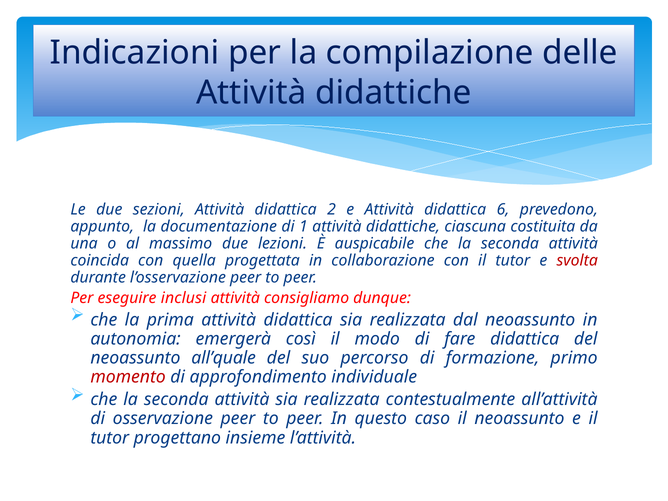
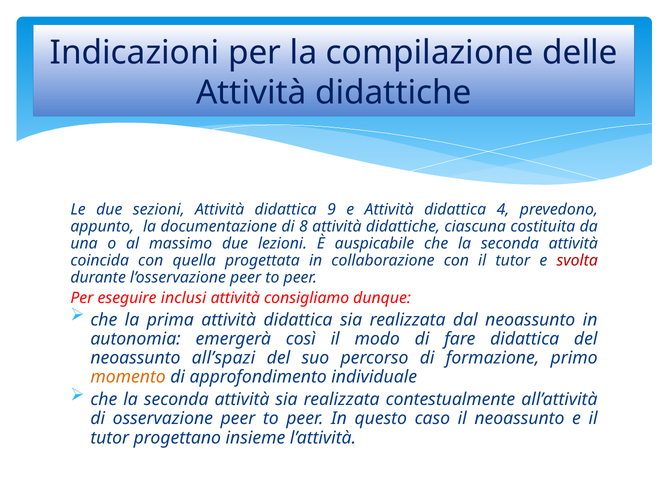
2: 2 -> 9 (331, 209)
6: 6 -> 4 (503, 209)
1: 1 -> 8 (303, 226)
all’quale: all’quale -> all’spazi (223, 358)
momento colour: red -> orange (128, 377)
